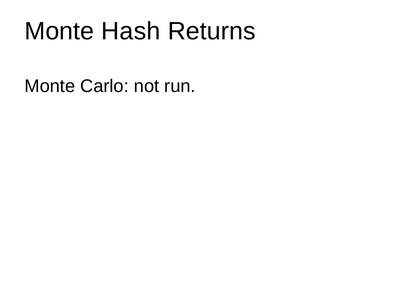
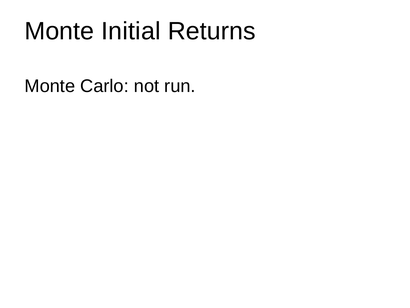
Hash: Hash -> Initial (131, 31)
